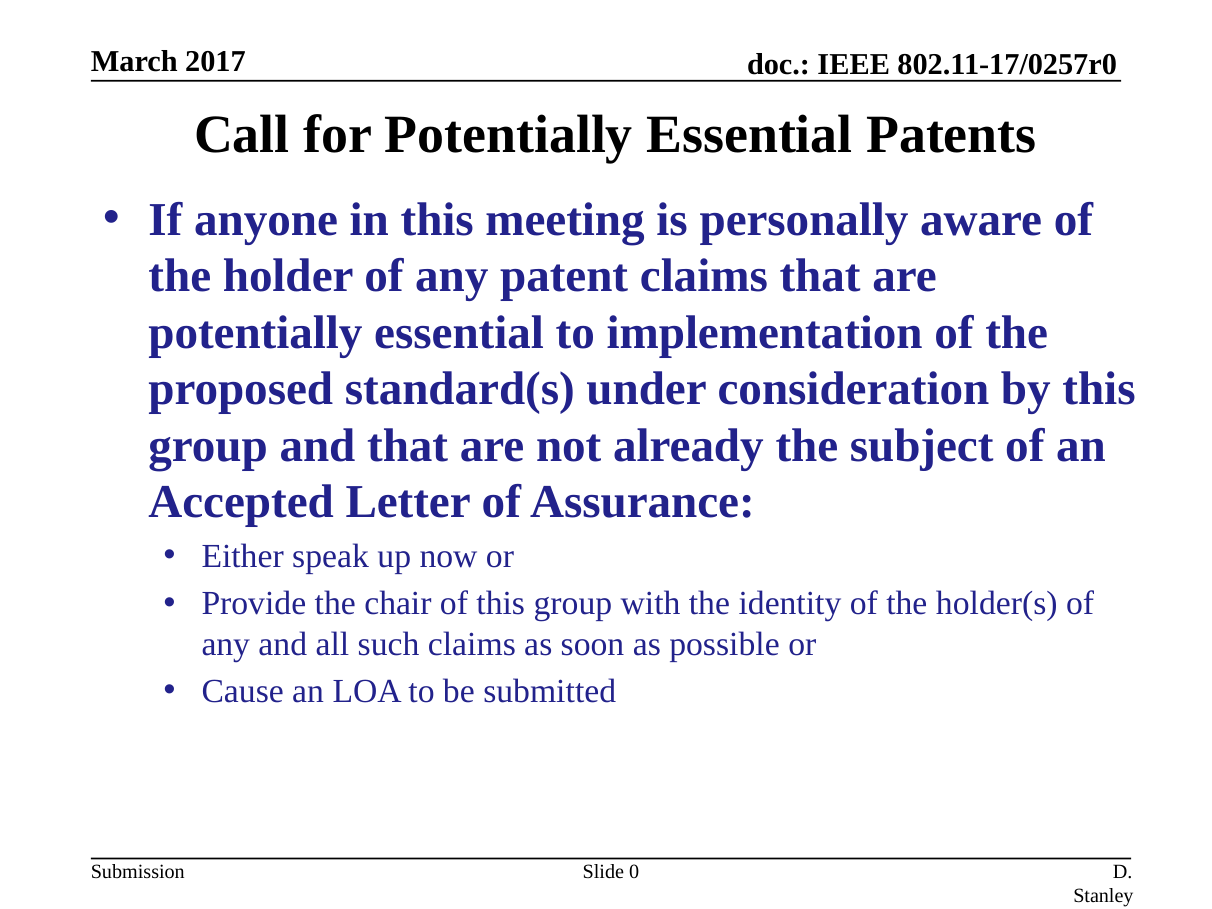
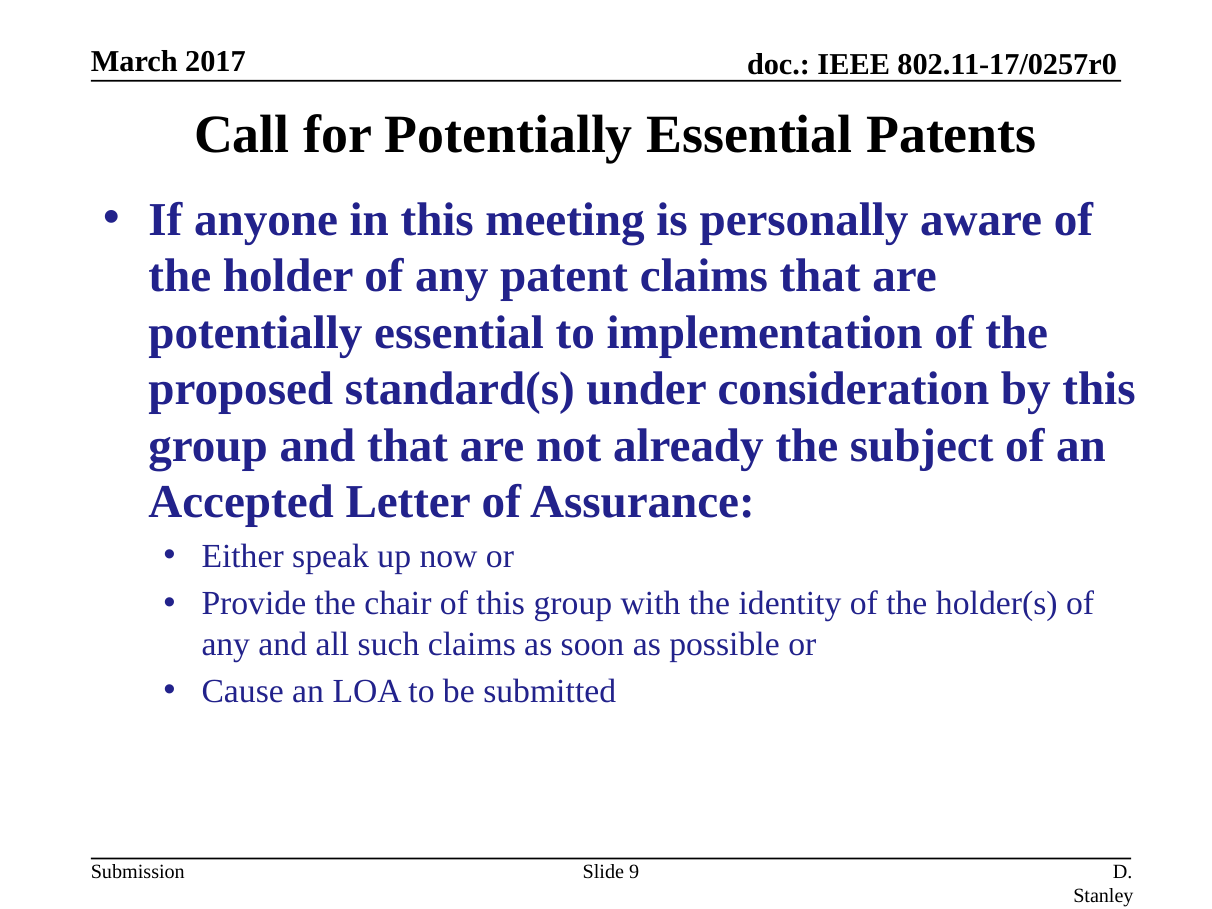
0: 0 -> 9 (634, 872)
